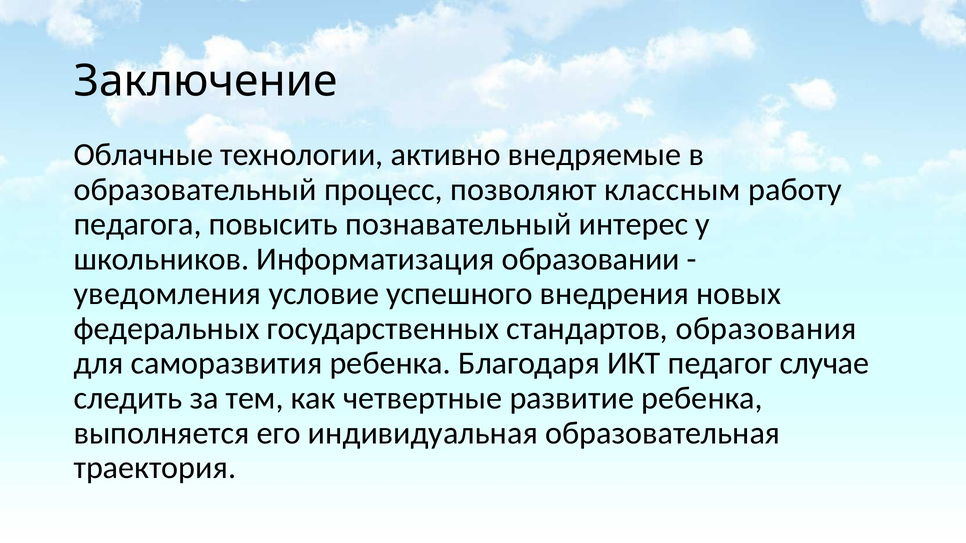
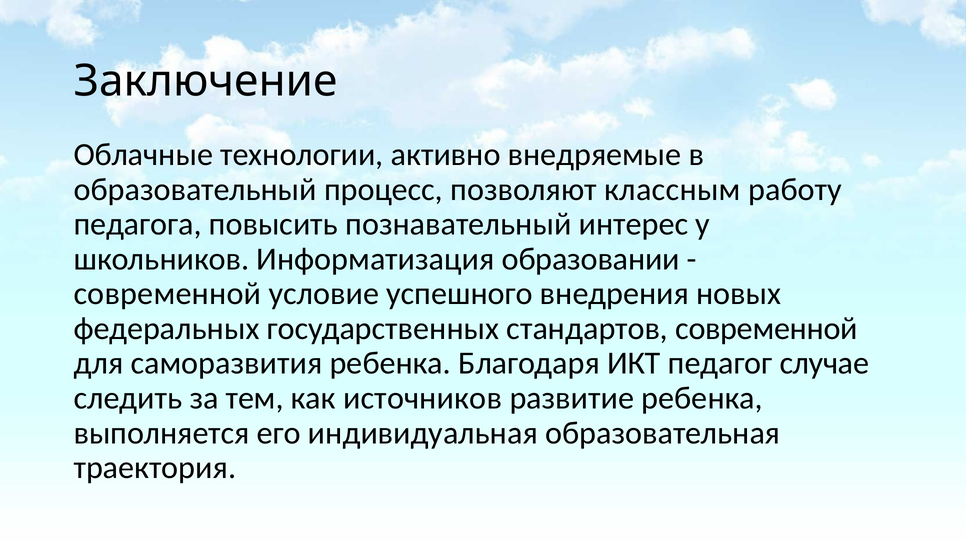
уведомления: уведомления -> современной (167, 294)
стандартов образования: образования -> современной (767, 329)
четвертные: четвертные -> источников (423, 398)
